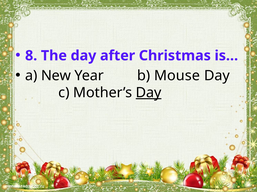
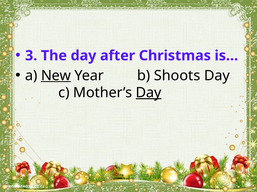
8: 8 -> 3 (31, 56)
New underline: none -> present (56, 76)
Mouse: Mouse -> Shoots (177, 76)
